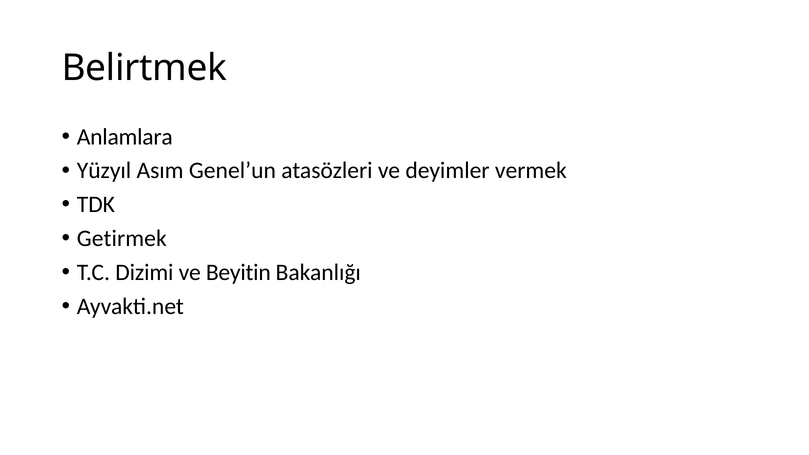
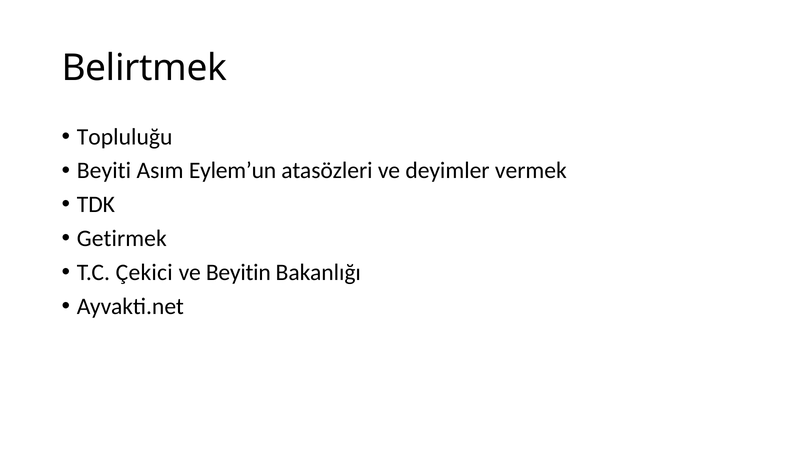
Anlamlara: Anlamlara -> Topluluğu (125, 137)
Yüzyıl: Yüzyıl -> Beyiti (104, 171)
Genel’un: Genel’un -> Eylem’un (233, 171)
Dizimi: Dizimi -> Çekici (144, 272)
